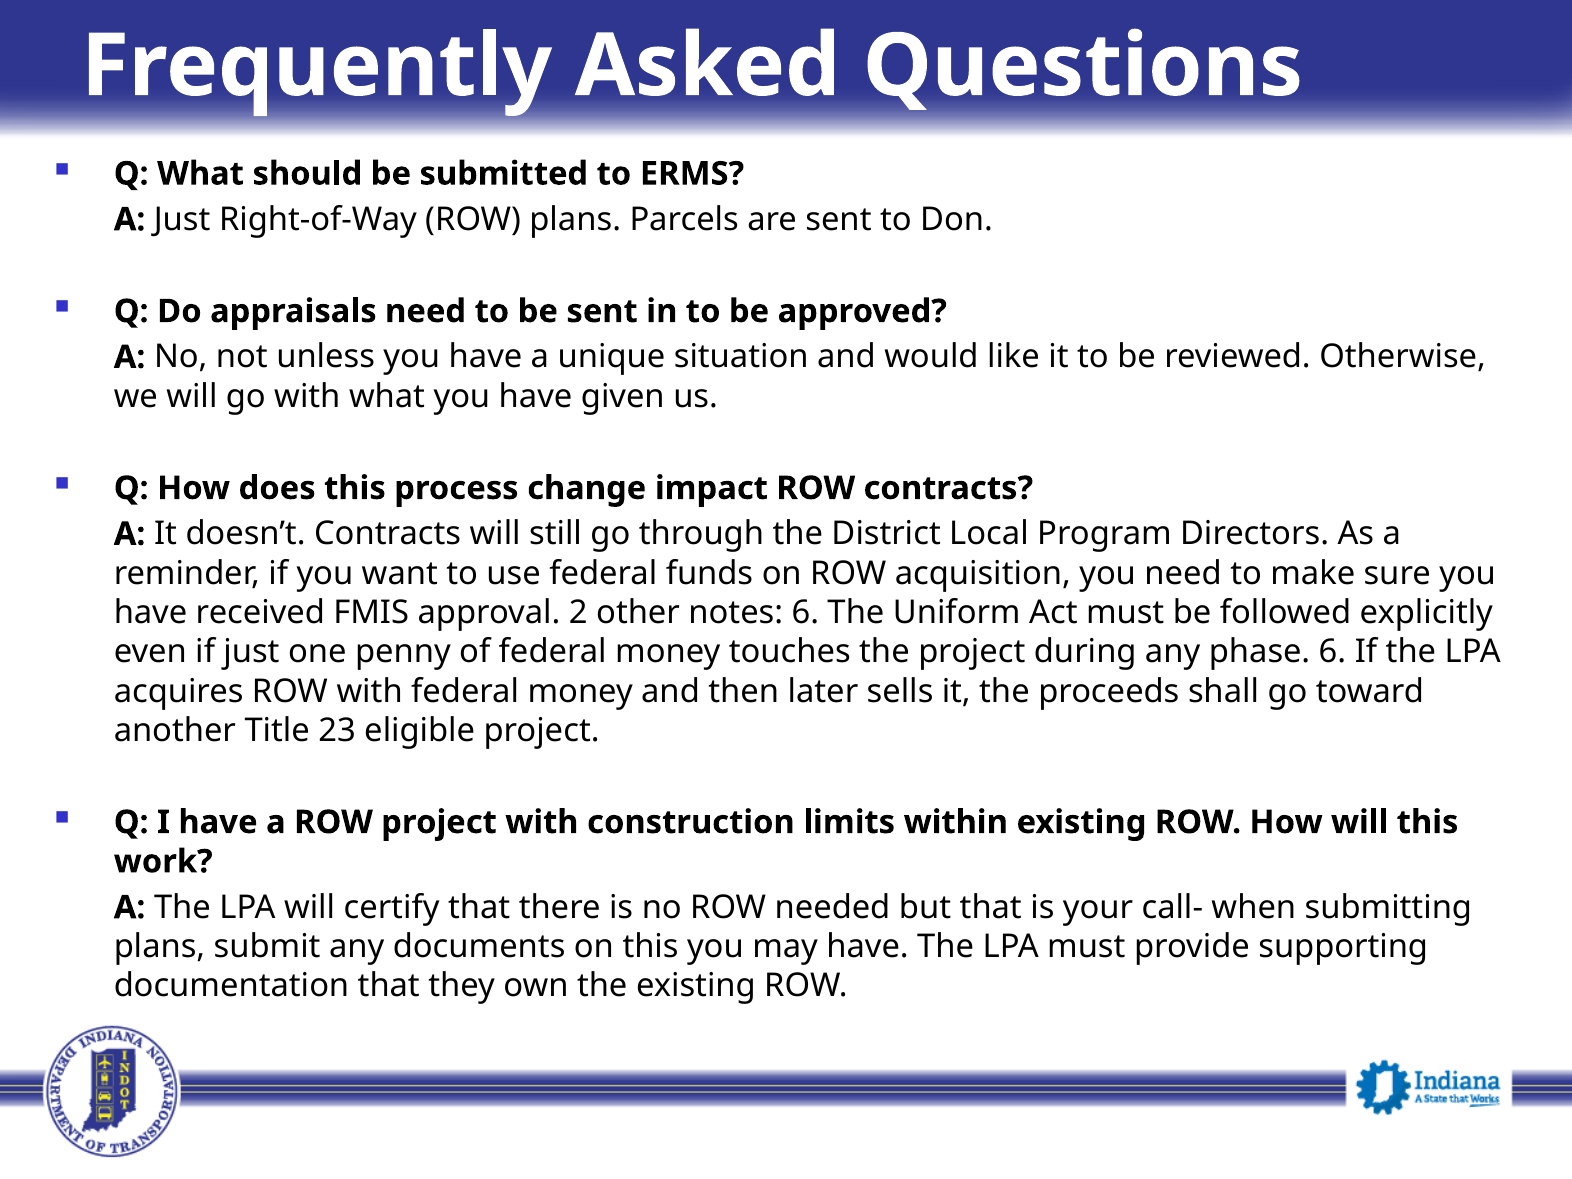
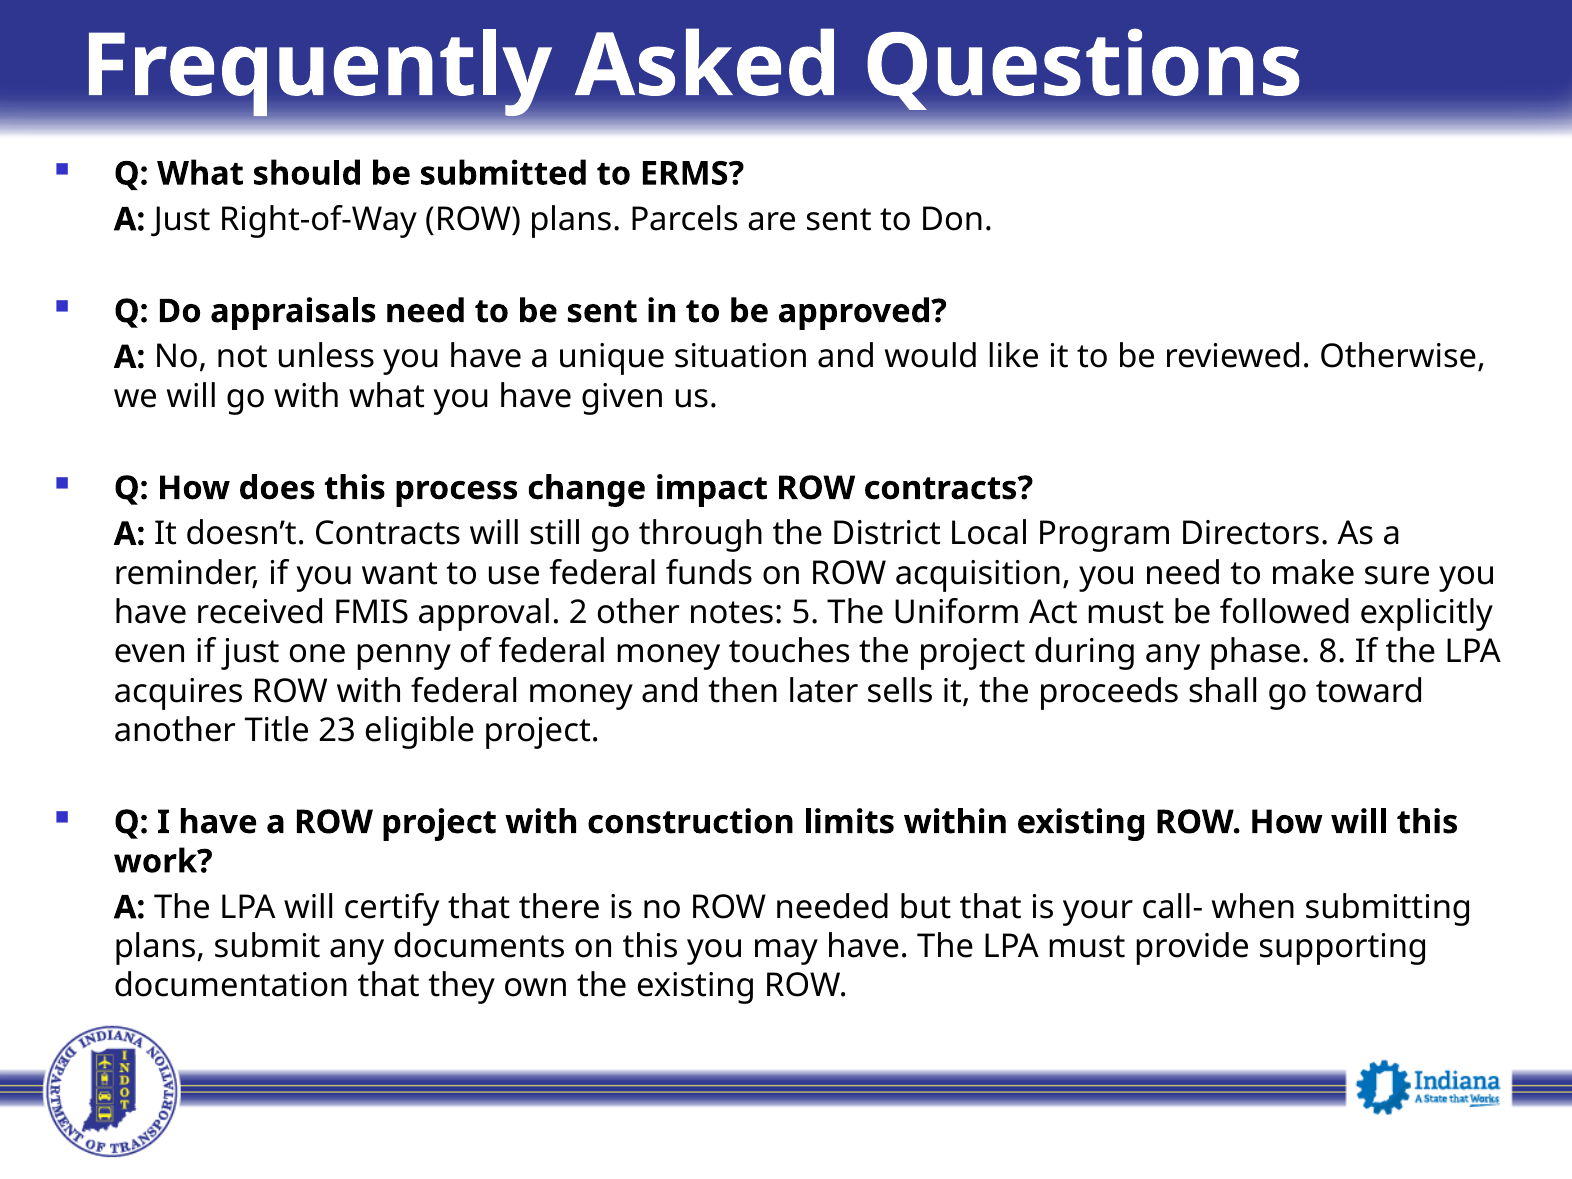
notes 6: 6 -> 5 (805, 613)
phase 6: 6 -> 8 (1332, 652)
